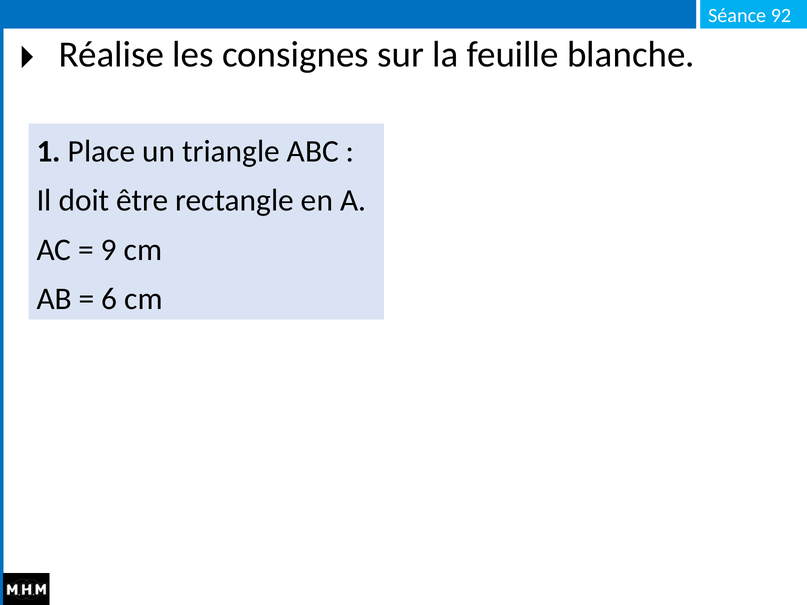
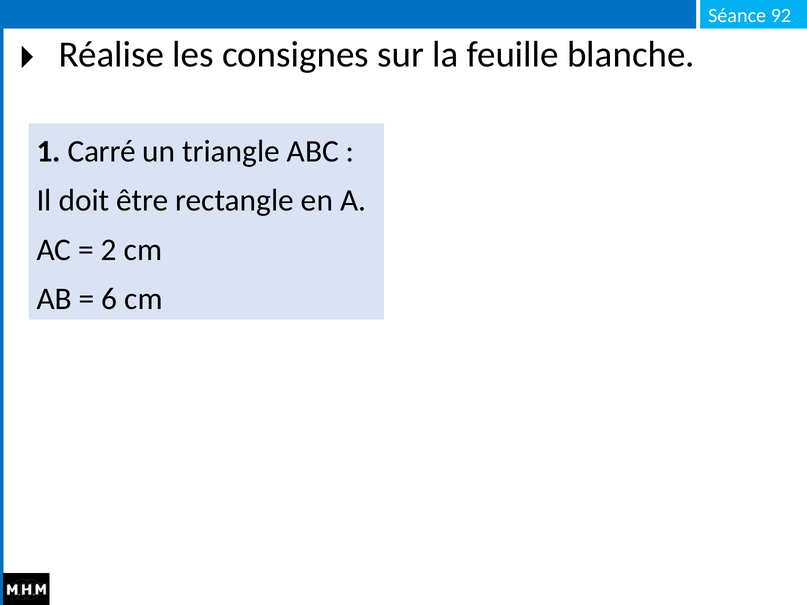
Place: Place -> Carré (102, 151)
9: 9 -> 2 (109, 250)
